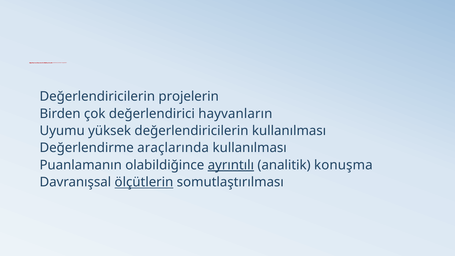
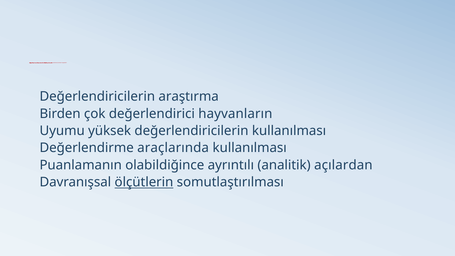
projelerin: projelerin -> araştırma (189, 96)
ayrıntılı underline: present -> none (231, 165)
konuşma: konuşma -> açılardan (343, 165)
